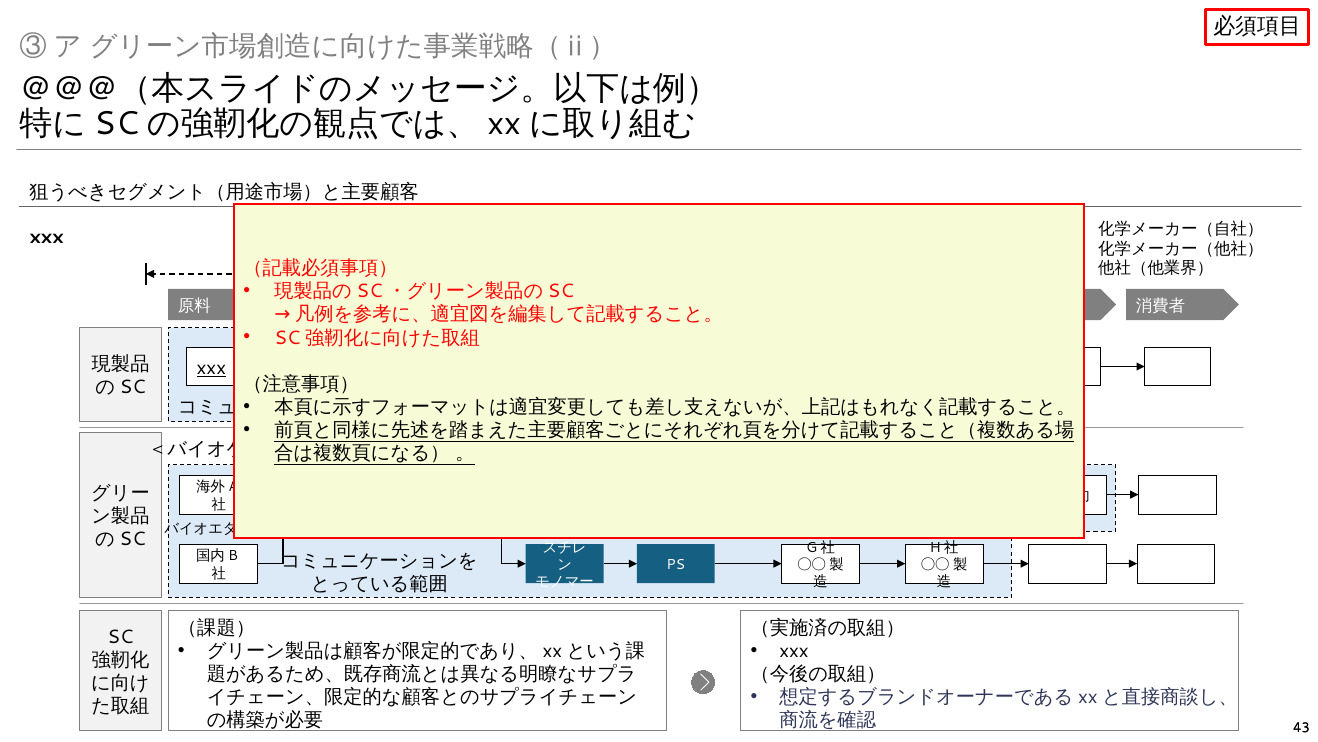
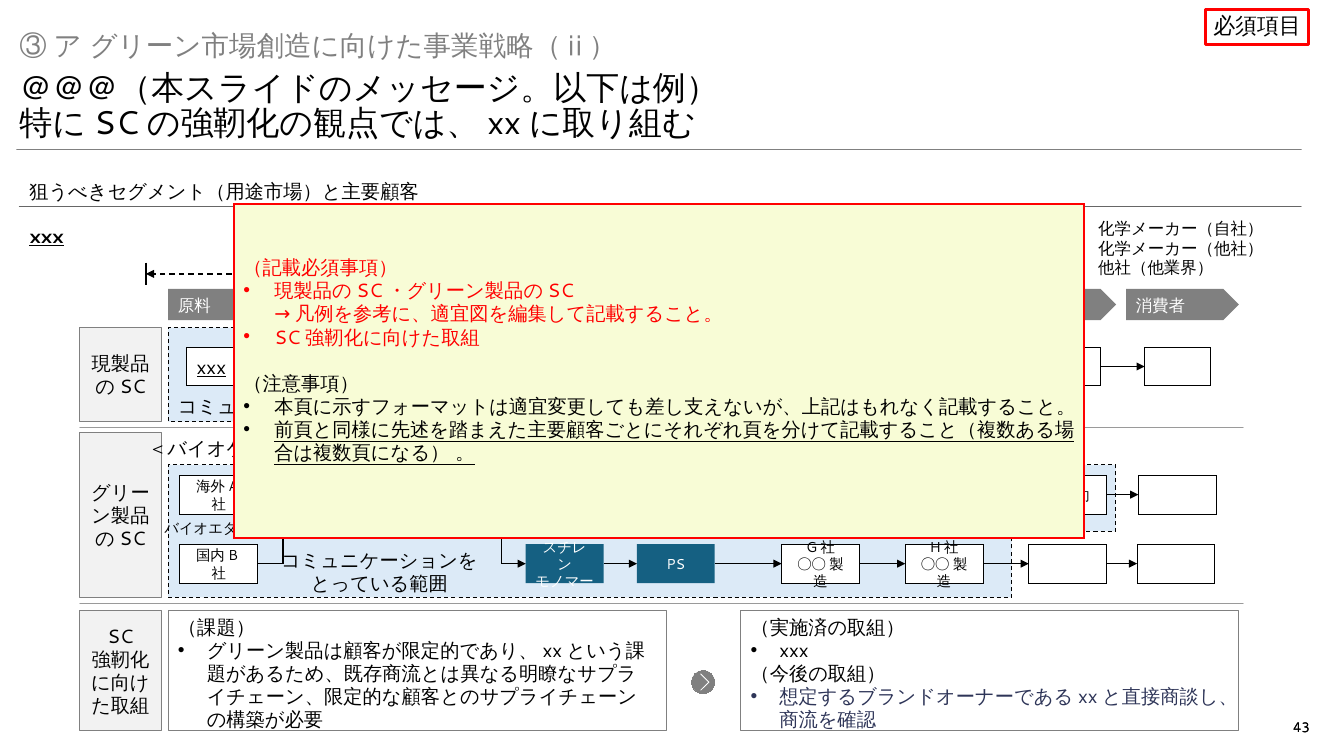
xxx underline: none -> present (46, 237)
